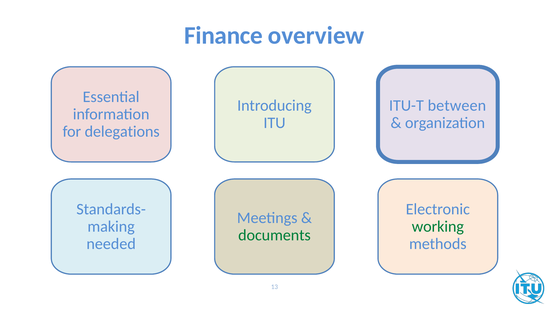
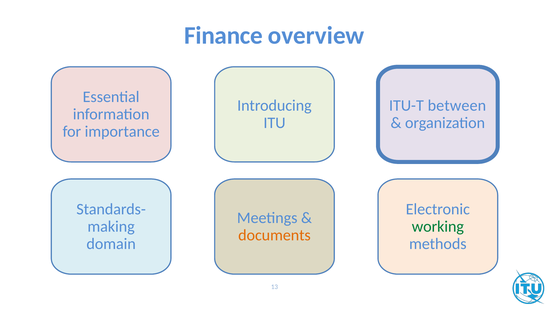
delegations: delegations -> importance (122, 131)
documents colour: green -> orange (274, 235)
needed: needed -> domain (111, 244)
